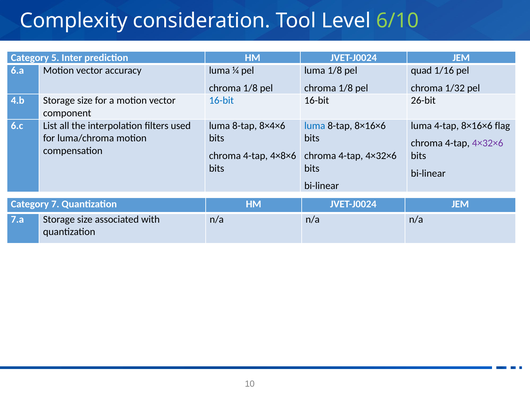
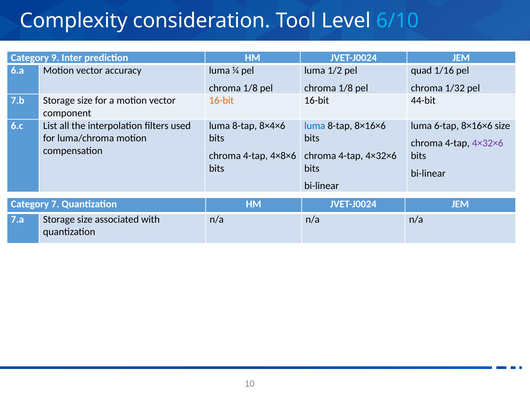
6/10 colour: light green -> light blue (398, 21)
5: 5 -> 9 (55, 58)
luma 1/8: 1/8 -> 1/2 (335, 70)
4.b: 4.b -> 7.b (18, 100)
16-bit colour: blue -> orange (221, 100)
26-bit: 26-bit -> 44-bit (423, 100)
luma 4-tap: 4-tap -> 6-tap (447, 125)
8×16×6 flag: flag -> size (502, 125)
